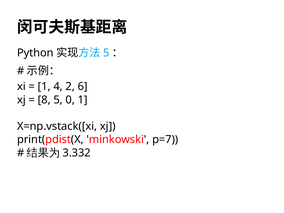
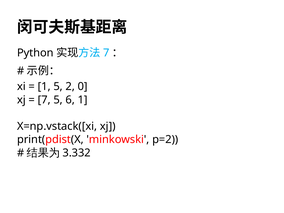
5: 5 -> 7 (106, 53)
1 4: 4 -> 5 (58, 86)
6: 6 -> 0 (83, 86)
8: 8 -> 7 (44, 100)
0: 0 -> 6 (70, 100)
p=7: p=7 -> p=2 (165, 140)
